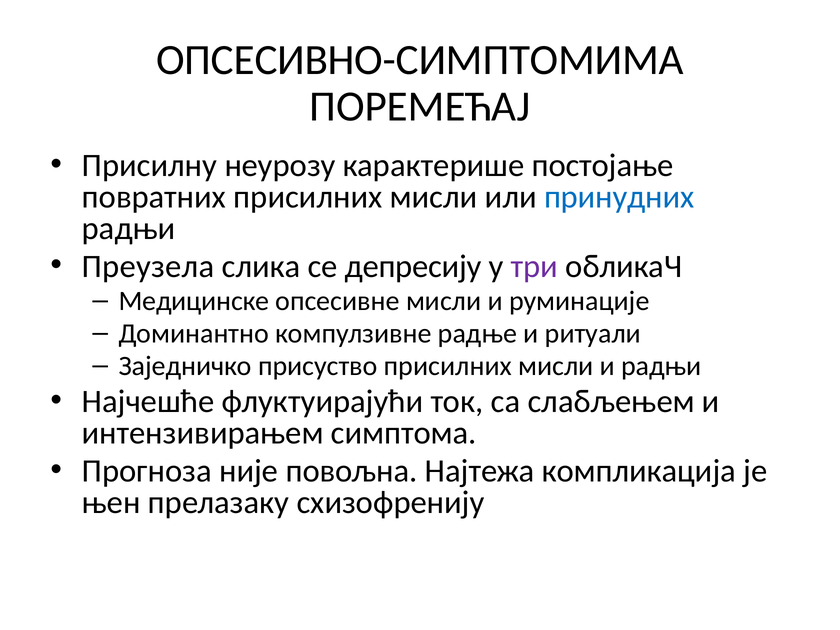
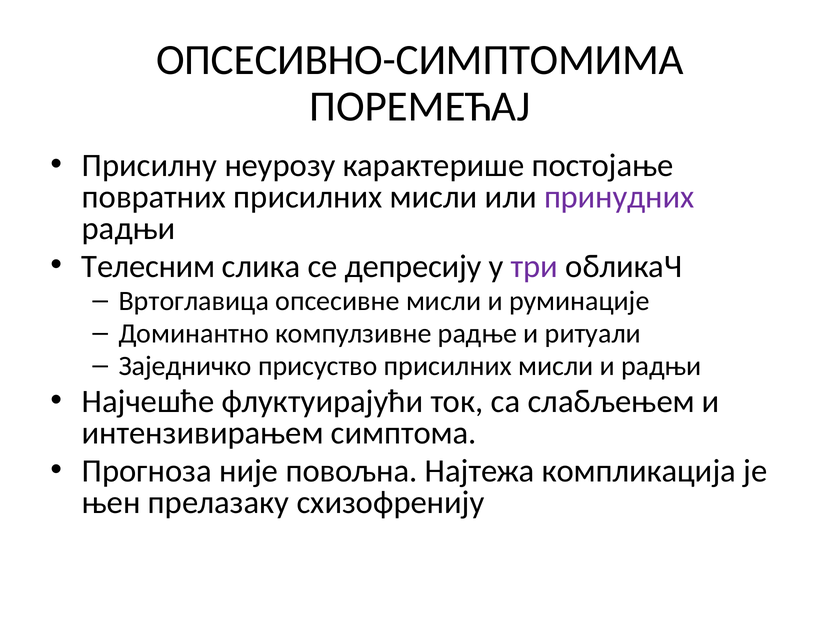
принудних colour: blue -> purple (619, 197)
Преузела: Преузела -> Телесним (148, 266)
Медицинске: Медицинске -> Вртоглавица (194, 301)
